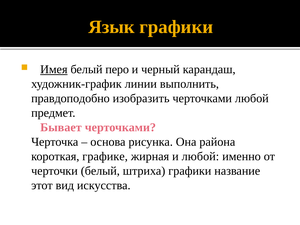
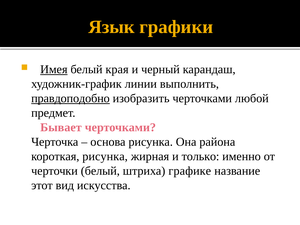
перо: перо -> края (117, 69)
правдоподобно underline: none -> present (70, 98)
короткая графике: графике -> рисунка (105, 156)
и любой: любой -> только (200, 156)
штриха графики: графики -> графике (190, 171)
